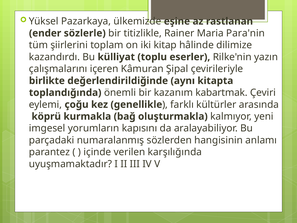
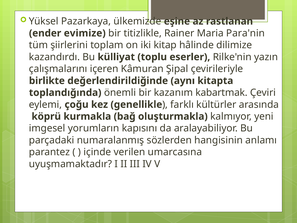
sözlerle: sözlerle -> evimize (85, 33)
karşılığında: karşılığında -> umarcasına (175, 152)
